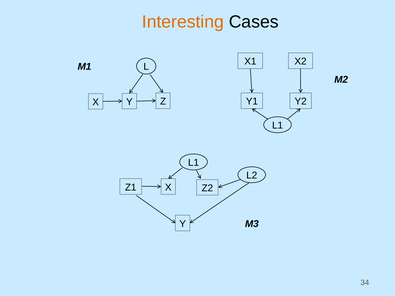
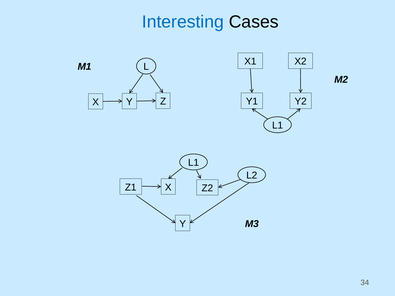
Interesting colour: orange -> blue (183, 22)
